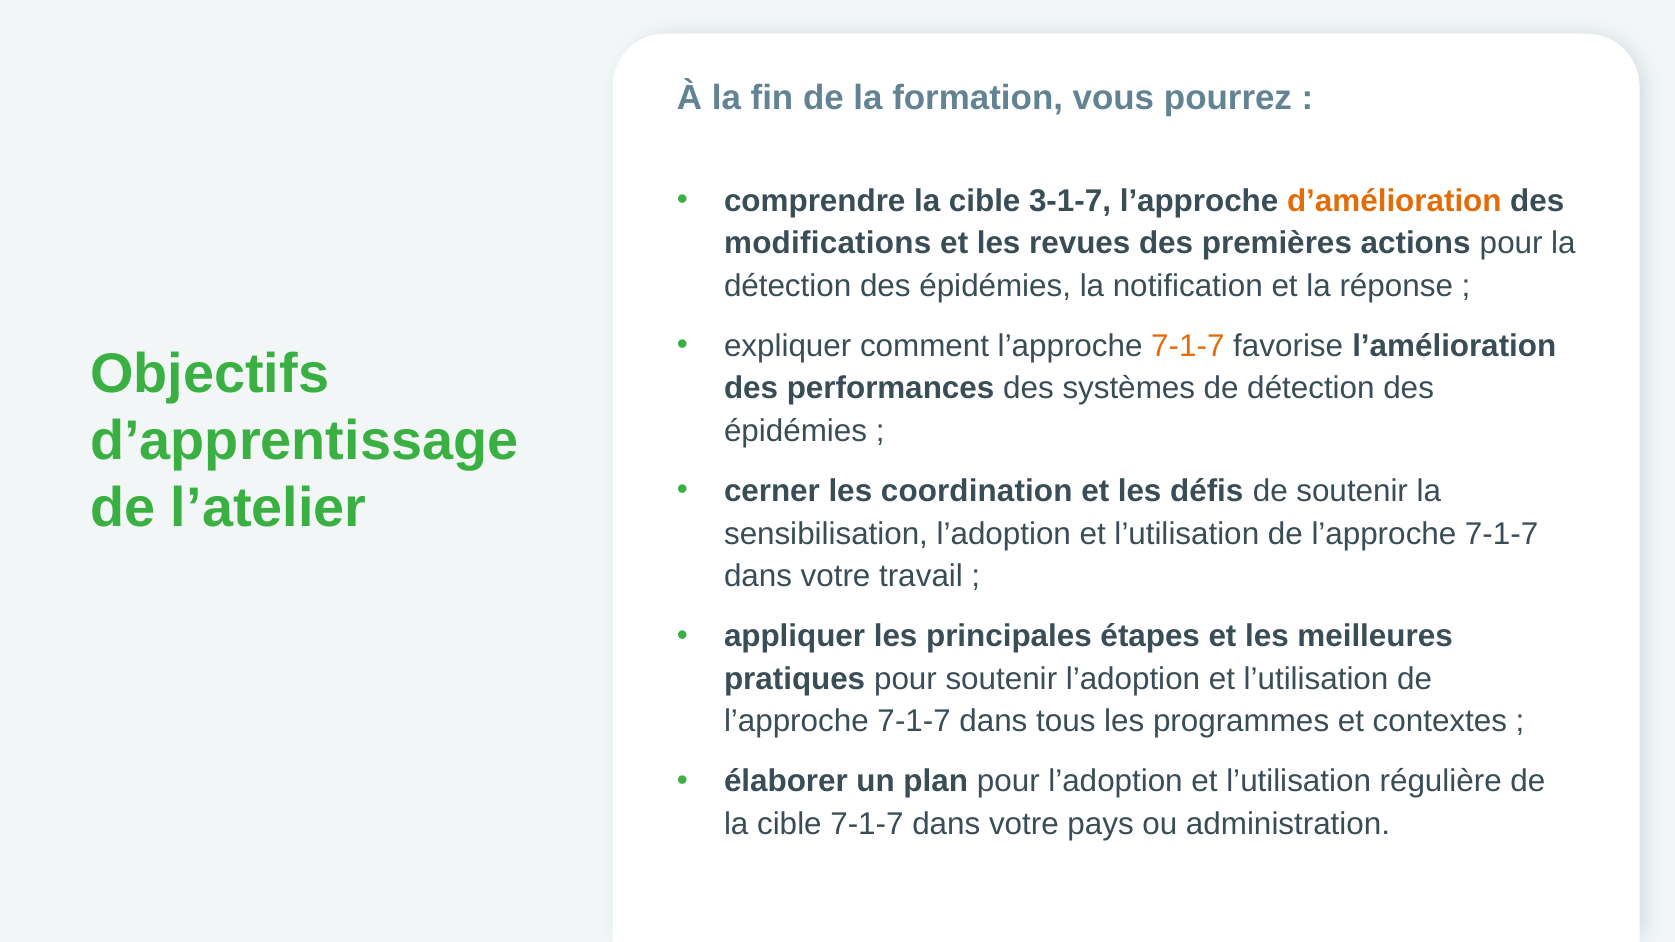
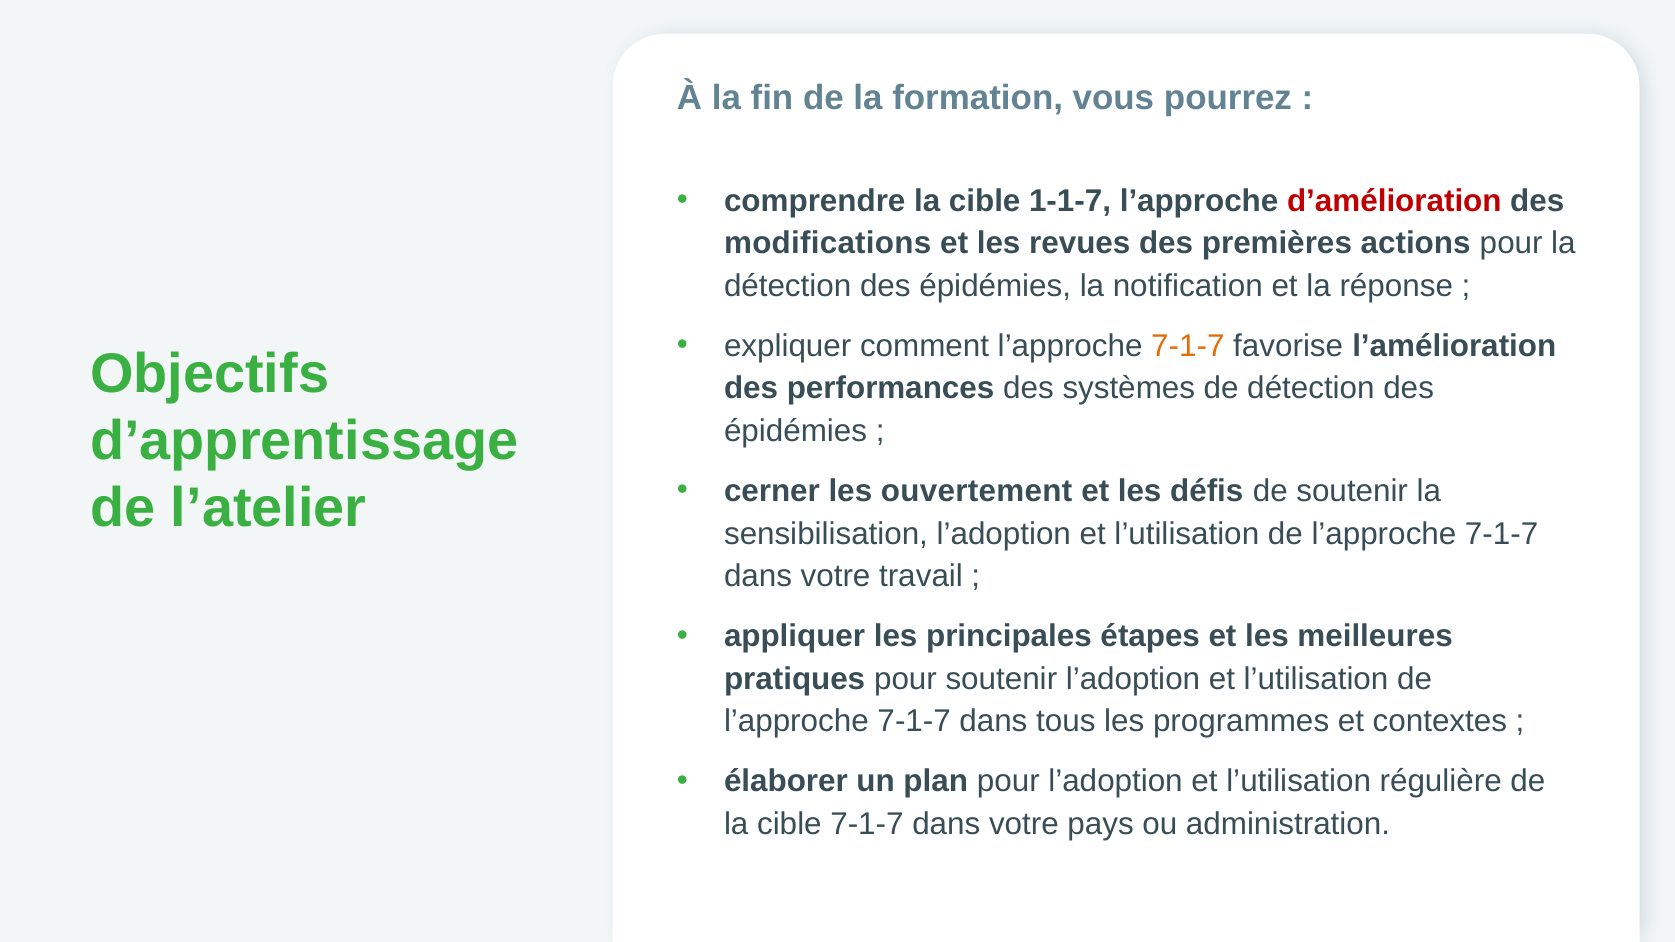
3-1-7: 3-1-7 -> 1-1-7 (1070, 201)
d’amélioration colour: orange -> red (1394, 201)
coordination: coordination -> ouvertement (977, 491)
